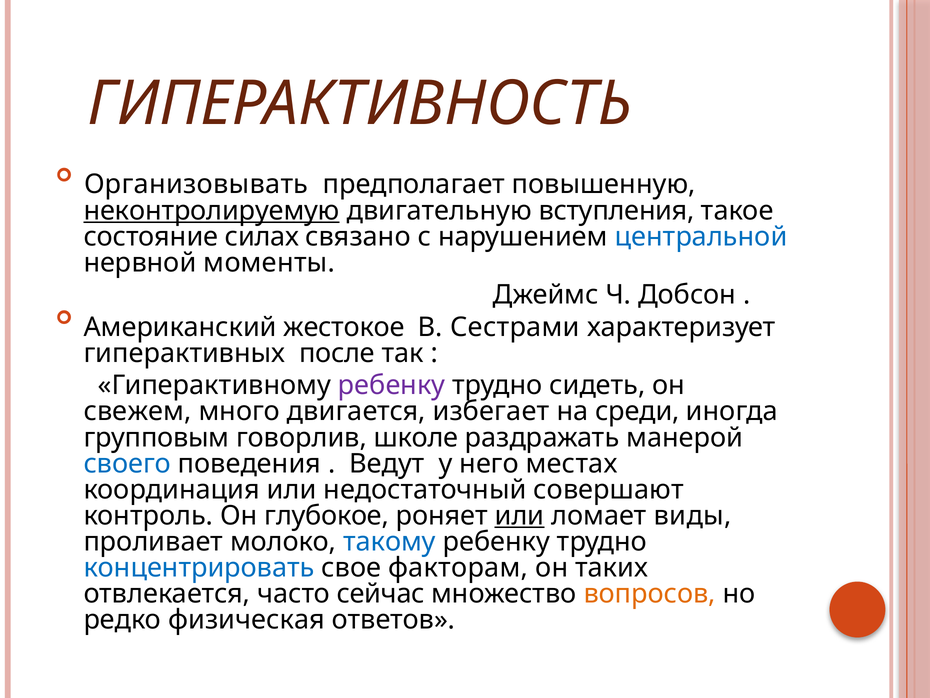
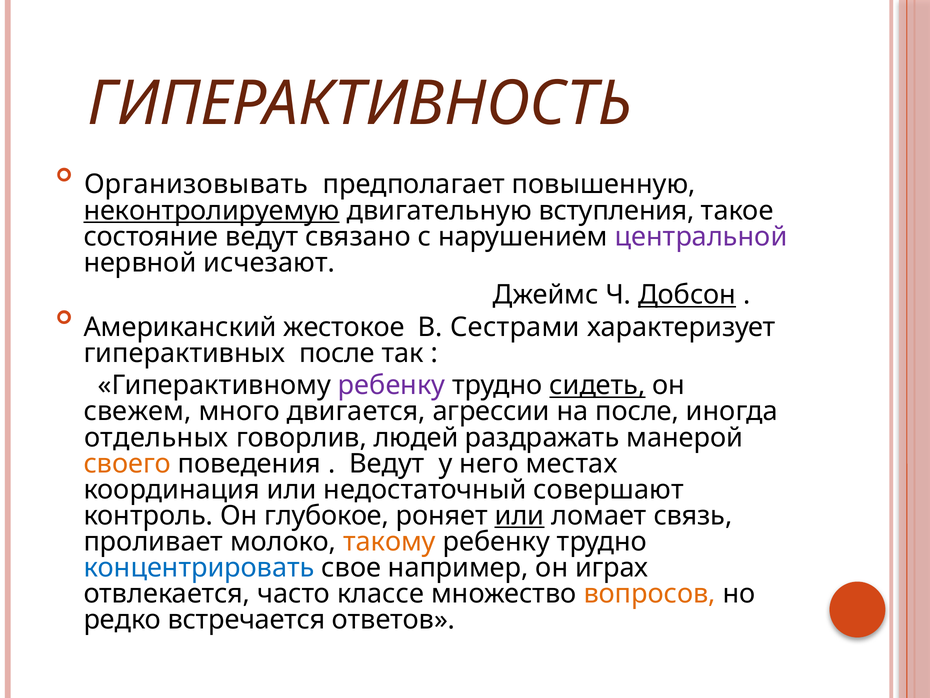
состояние силах: силах -> ведут (262, 236)
центральной colour: blue -> purple (701, 236)
моменты: моменты -> исчезают (269, 263)
Добсон underline: none -> present (687, 295)
сидеть underline: none -> present (597, 385)
избегает: избегает -> агрессии (491, 411)
на среди: среди -> после (637, 411)
групповым: групповым -> отдельных (156, 437)
школе: школе -> людей (416, 437)
своего colour: blue -> orange (127, 463)
виды: виды -> связь (693, 515)
такому colour: blue -> orange (389, 541)
факторам: факторам -> например (458, 567)
таких: таких -> играх (612, 567)
сейчас: сейчас -> классе (381, 593)
физическая: физическая -> встречается (247, 619)
